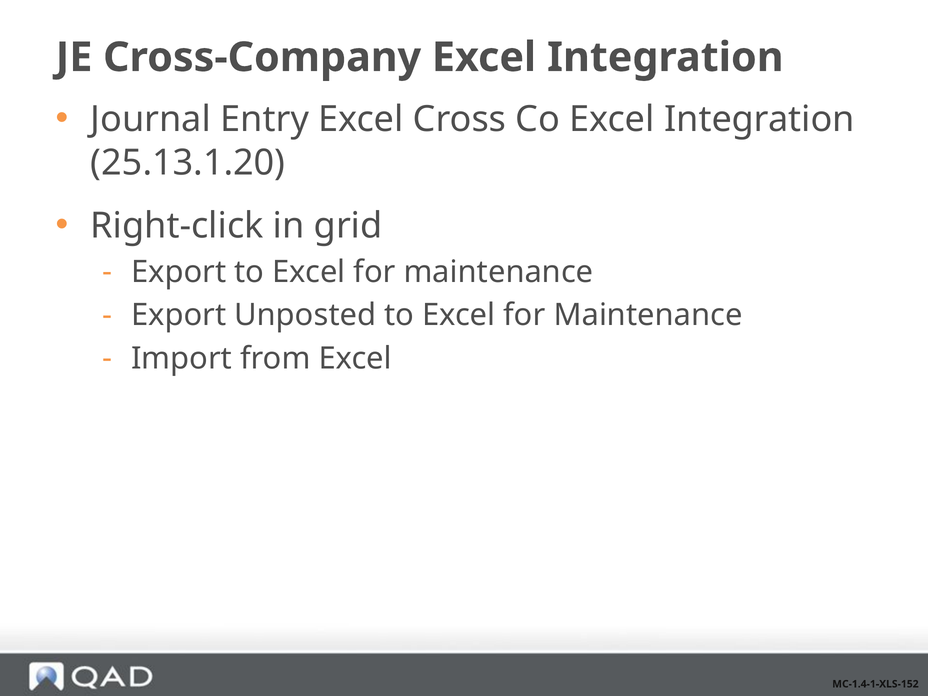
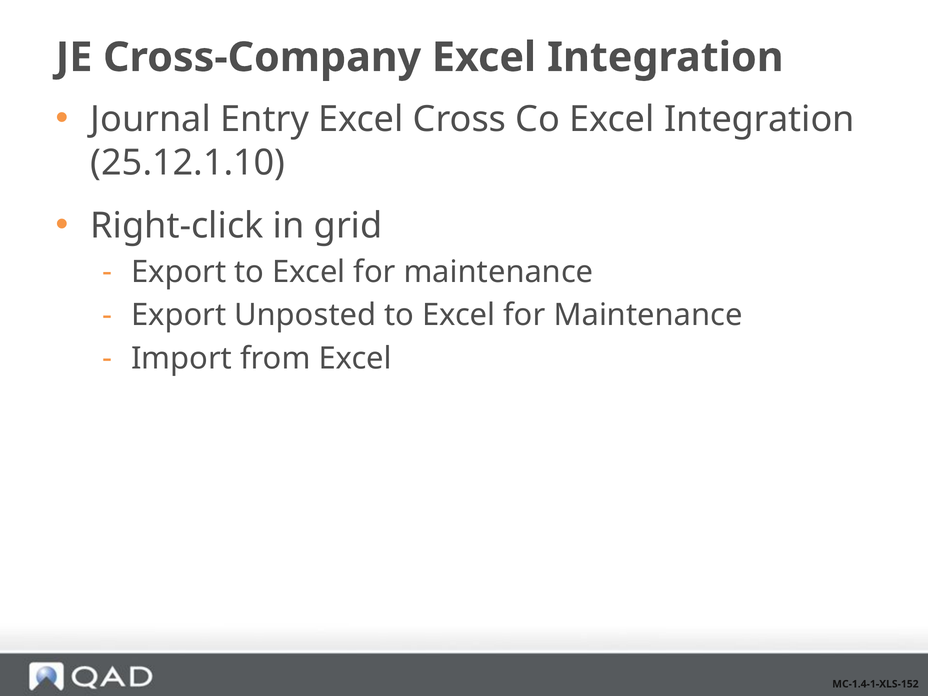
25.13.1.20: 25.13.1.20 -> 25.12.1.10 (188, 163)
